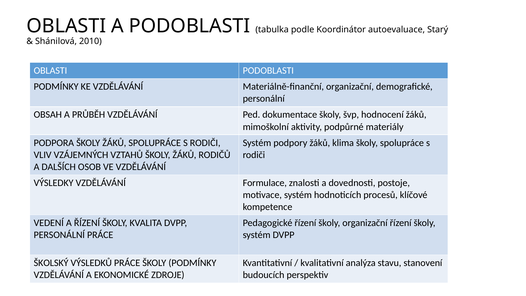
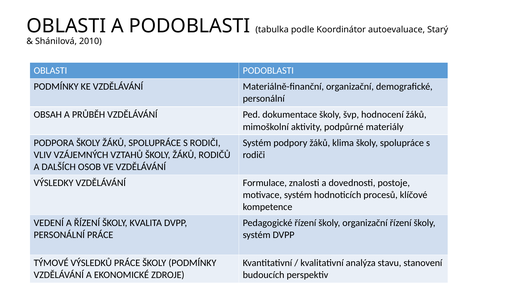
ŠKOLSKÝ: ŠKOLSKÝ -> TÝMOVÉ (51, 263)
